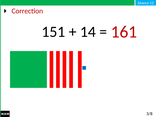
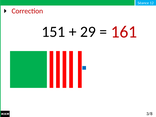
14: 14 -> 29 (88, 32)
